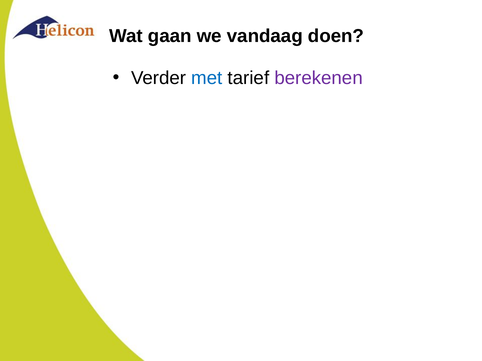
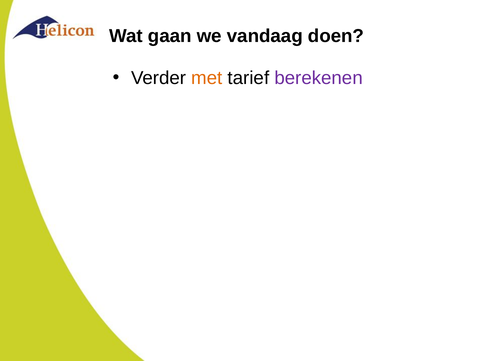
met colour: blue -> orange (207, 78)
